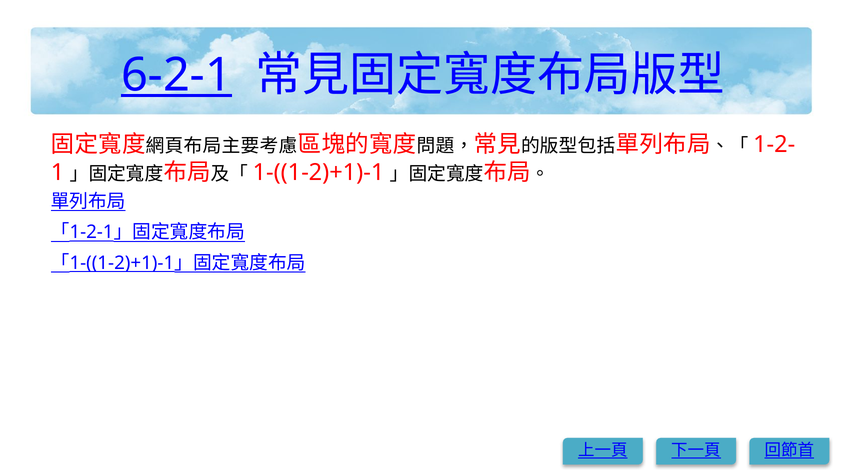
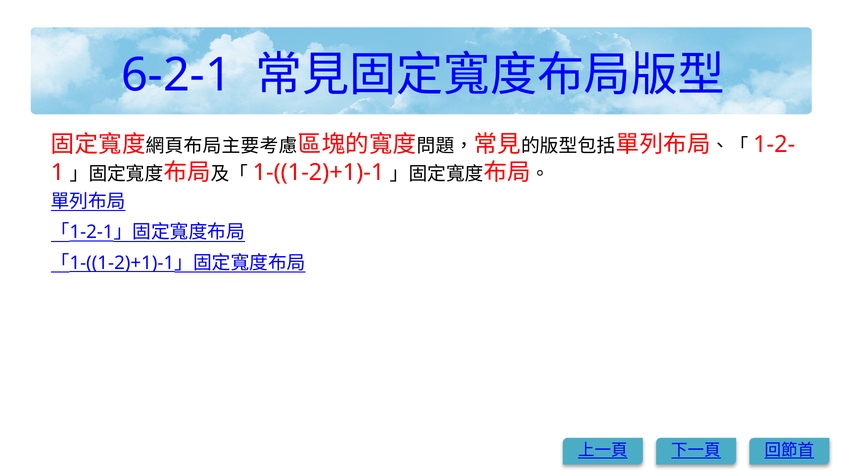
6-2-1 underline: present -> none (177, 75)
